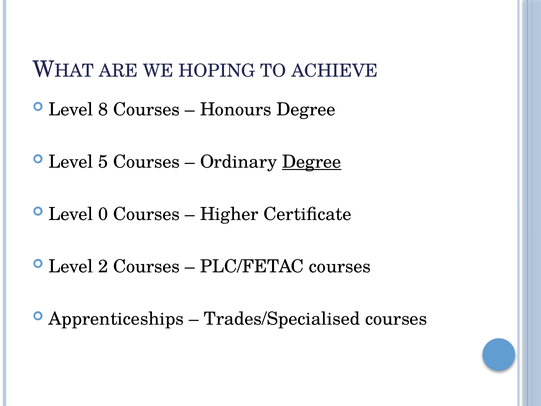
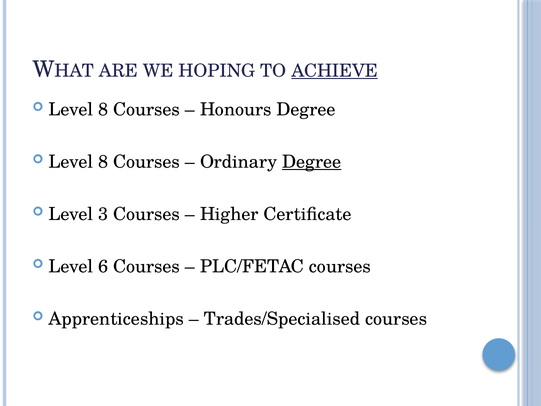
ACHIEVE underline: none -> present (335, 71)
5: 5 -> 8 (103, 162)
0: 0 -> 3 (103, 214)
2: 2 -> 6 (103, 266)
